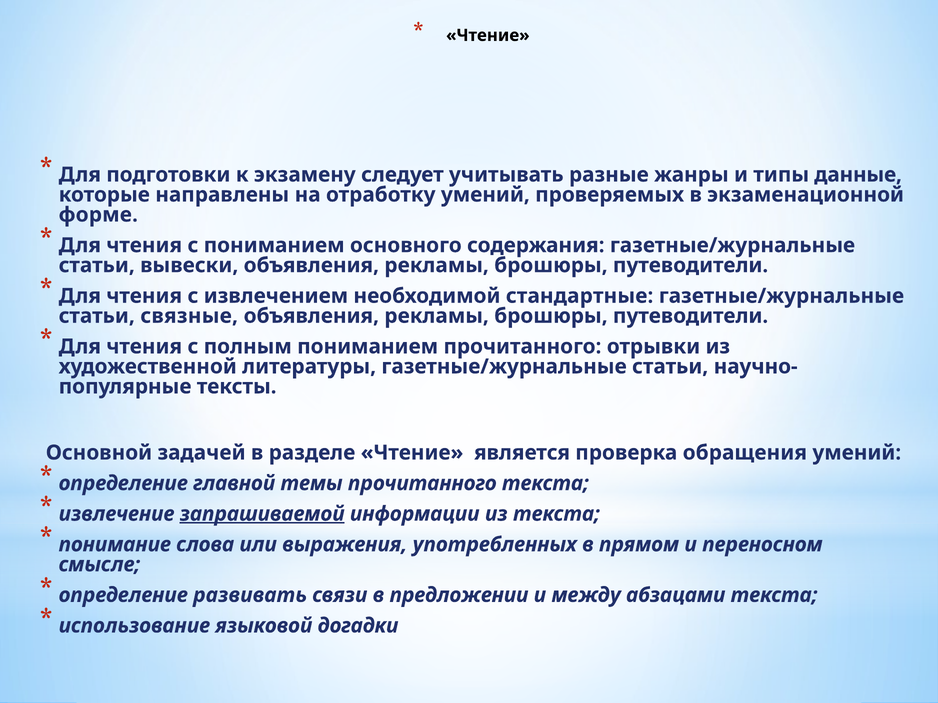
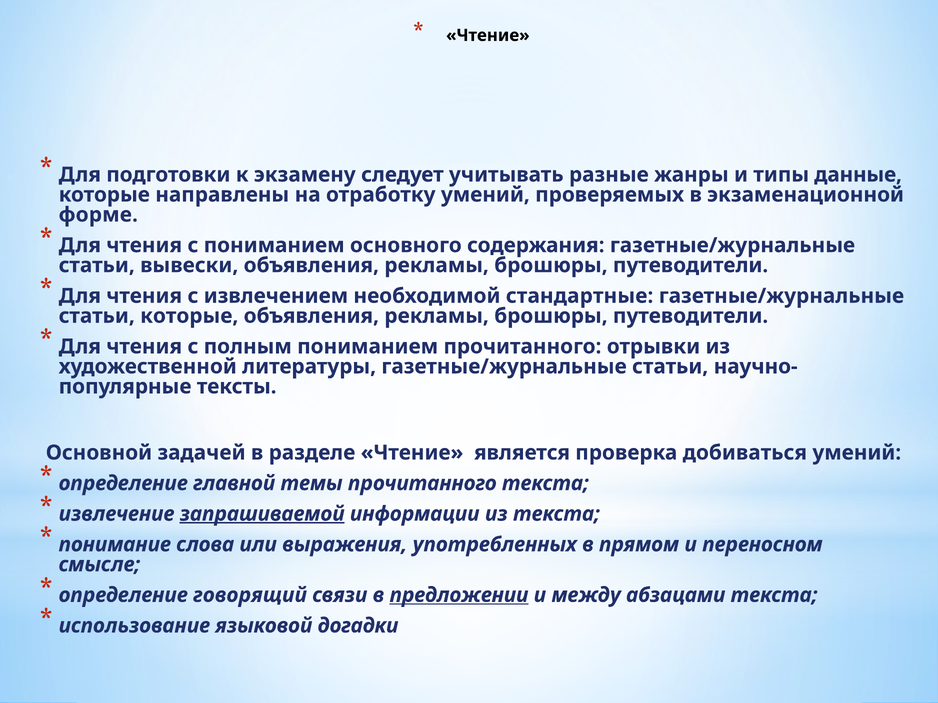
статьи связные: связные -> которые (189, 316)
обращения: обращения -> добиваться (745, 453)
развивать: развивать -> говорящий (250, 595)
предложении underline: none -> present (459, 595)
